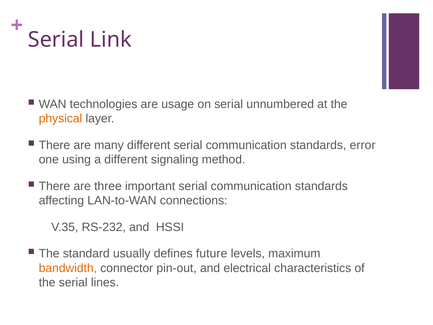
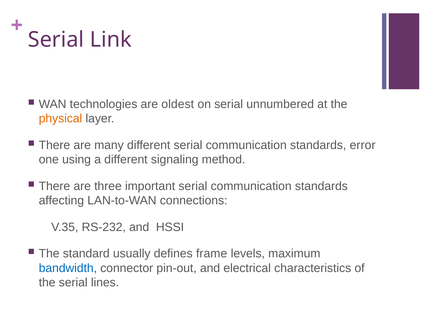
usage: usage -> oldest (178, 104)
future: future -> frame (212, 253)
bandwidth colour: orange -> blue (68, 268)
